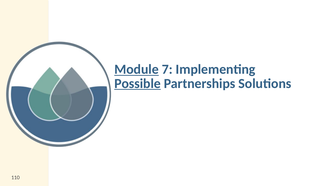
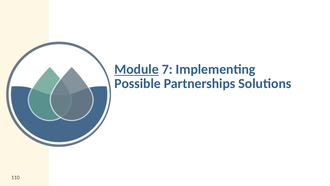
Possible underline: present -> none (138, 83)
